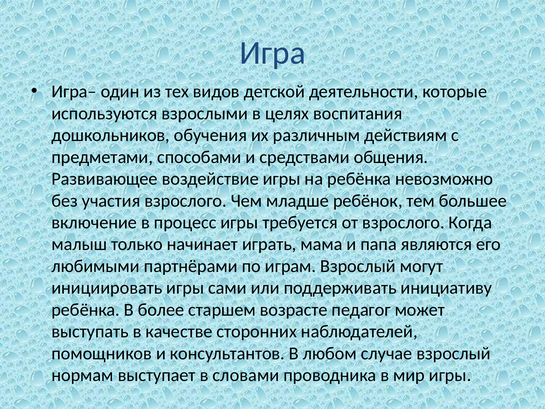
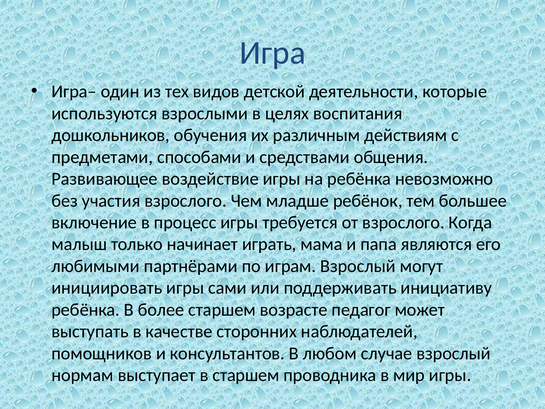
в словами: словами -> старшем (246, 375)
